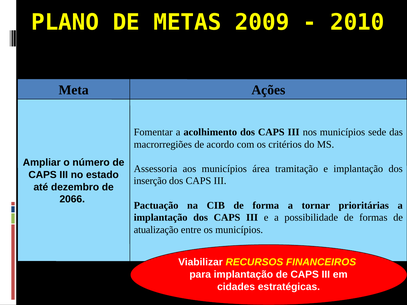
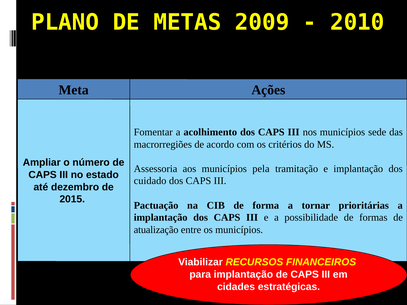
área: área -> pela (261, 169)
inserção: inserção -> cuidado (150, 181)
2066: 2066 -> 2015 (72, 199)
